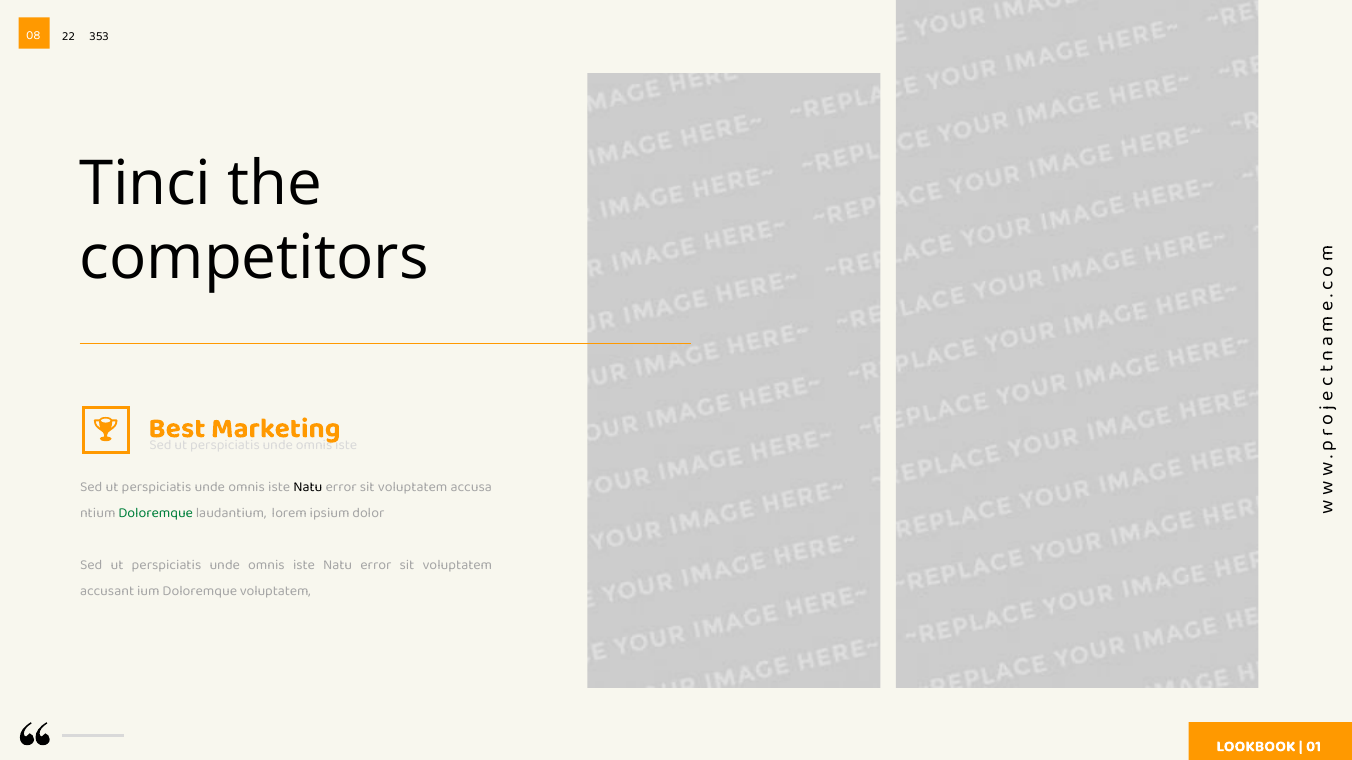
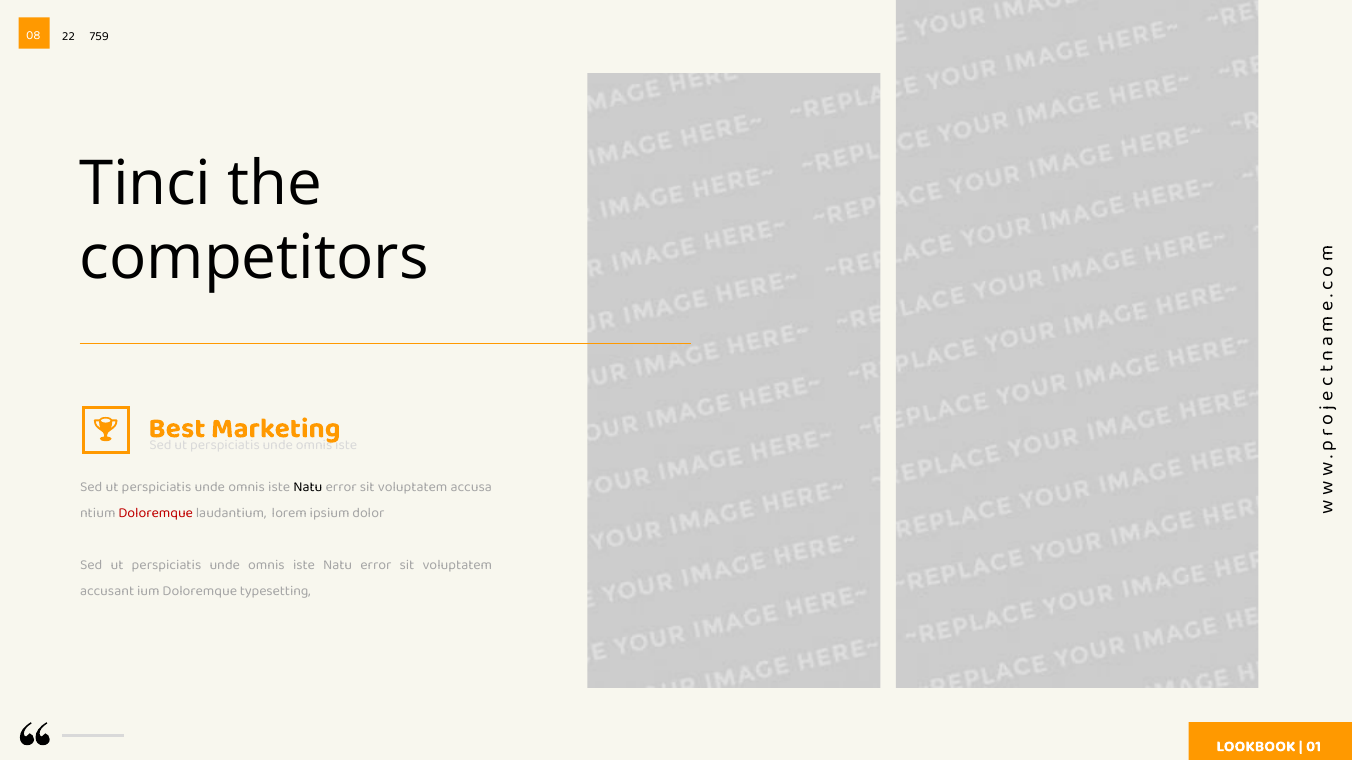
353: 353 -> 759 (99, 36)
Doloremque colour: green -> red (156, 513)
Doloremque voluptatem: voluptatem -> typesetting (275, 591)
